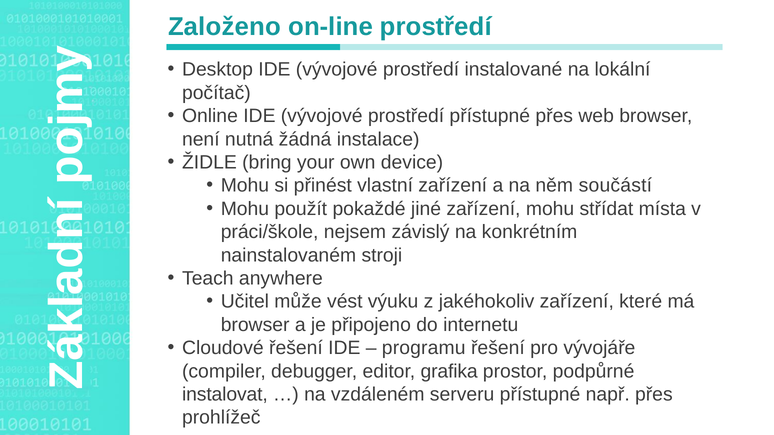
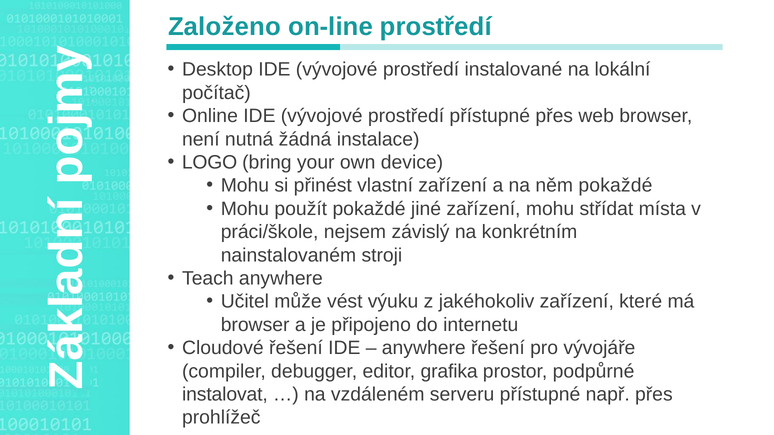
ŽIDLE: ŽIDLE -> LOGO (210, 163)
něm součástí: součástí -> pokaždé (615, 186)
programu: programu -> anywhere (424, 348)
